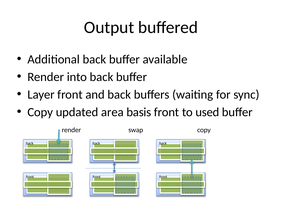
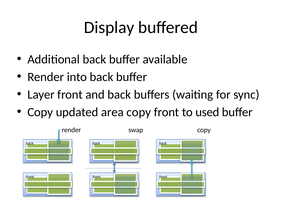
Output: Output -> Display (109, 27)
area basis: basis -> copy (139, 112)
